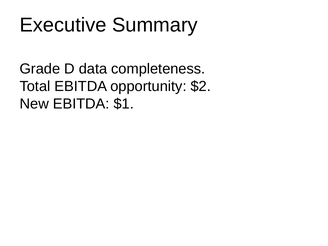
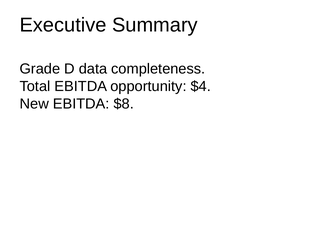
$2: $2 -> $4 (201, 86)
$1: $1 -> $8 (124, 104)
